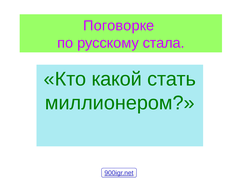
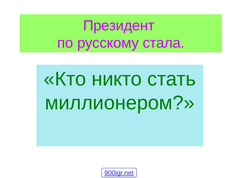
Поговорке: Поговорке -> Президент (119, 26)
какой: какой -> никто (117, 79)
